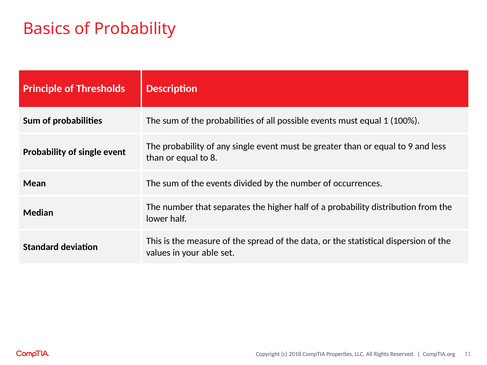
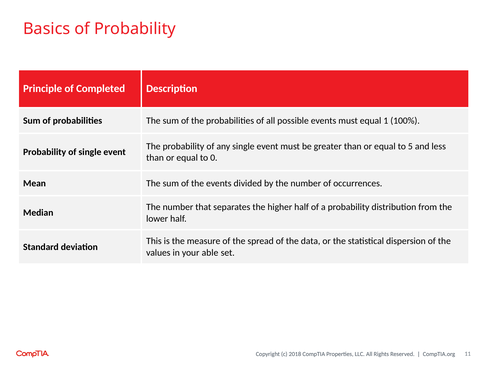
Thresholds: Thresholds -> Completed (101, 89)
9: 9 -> 5 (410, 146)
8: 8 -> 0 (214, 158)
